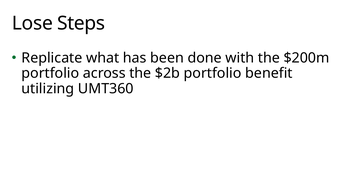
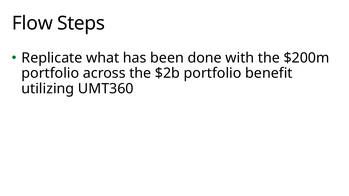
Lose: Lose -> Flow (32, 23)
